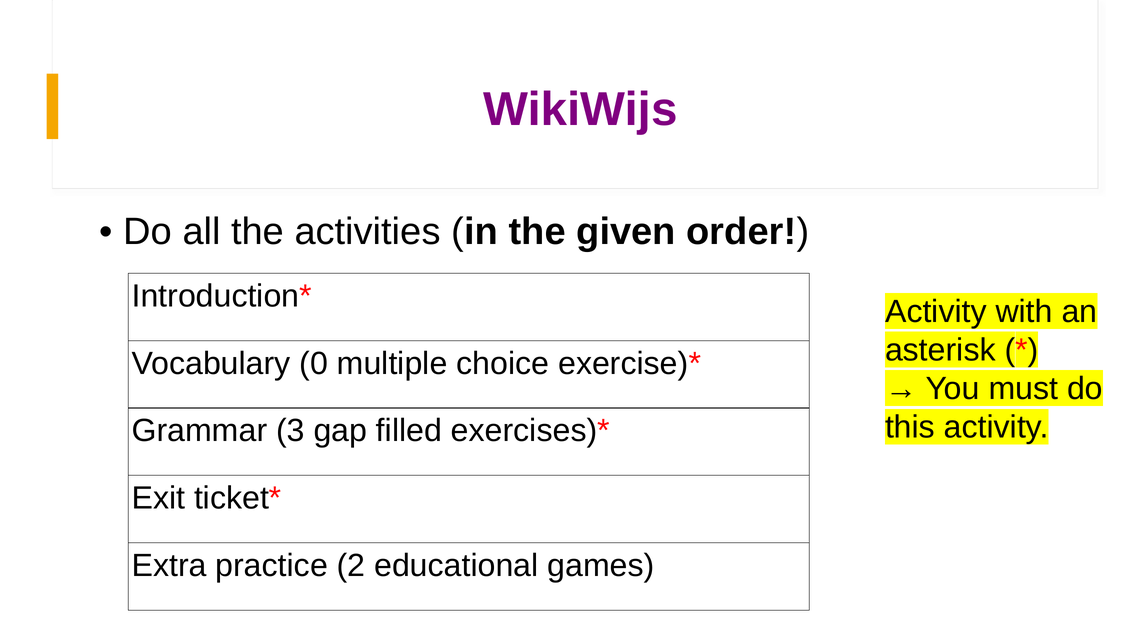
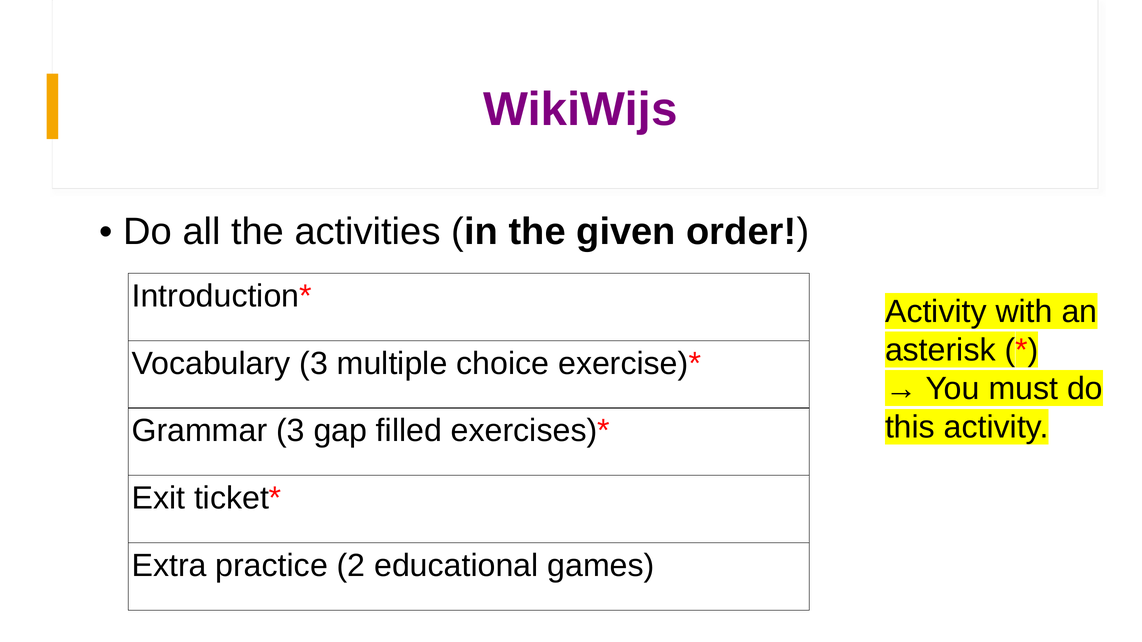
Vocabulary 0: 0 -> 3 (314, 364)
